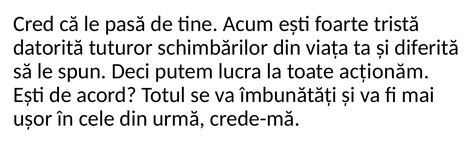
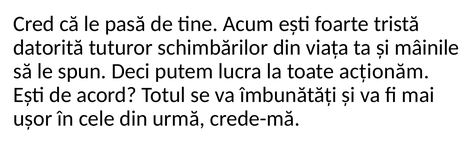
diferită: diferită -> mâinile (427, 48)
